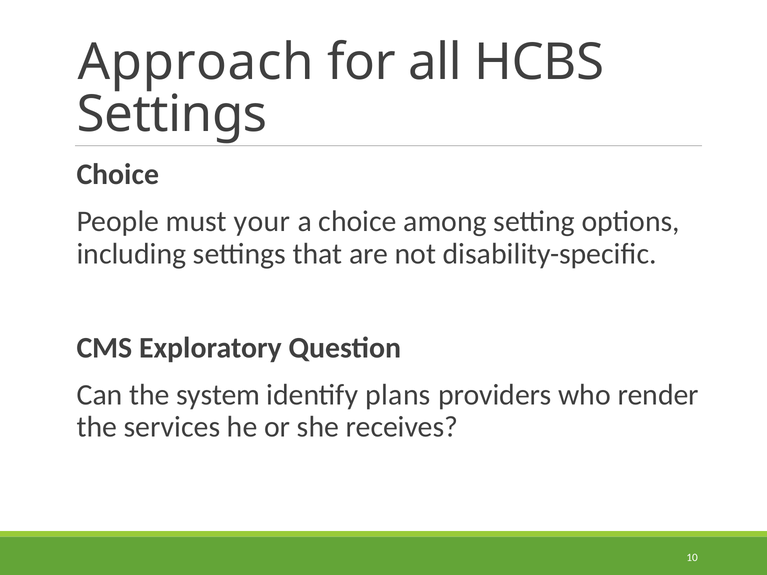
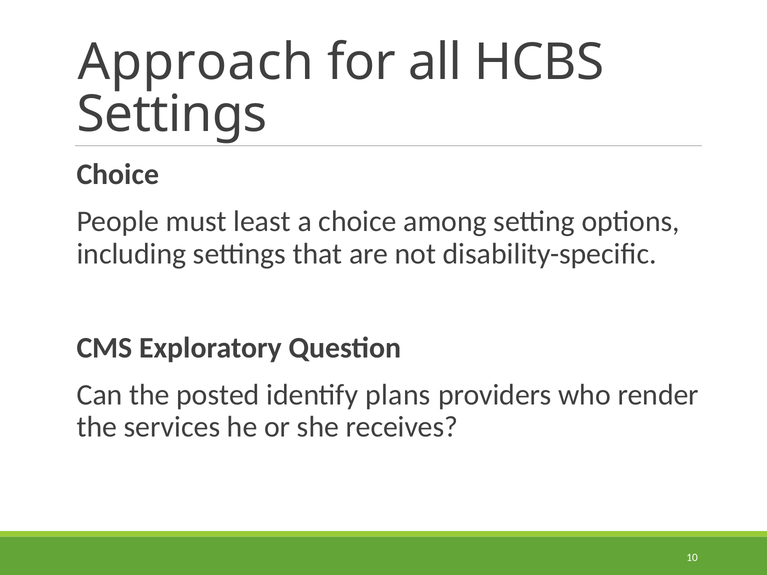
your: your -> least (262, 222)
system: system -> posted (218, 395)
